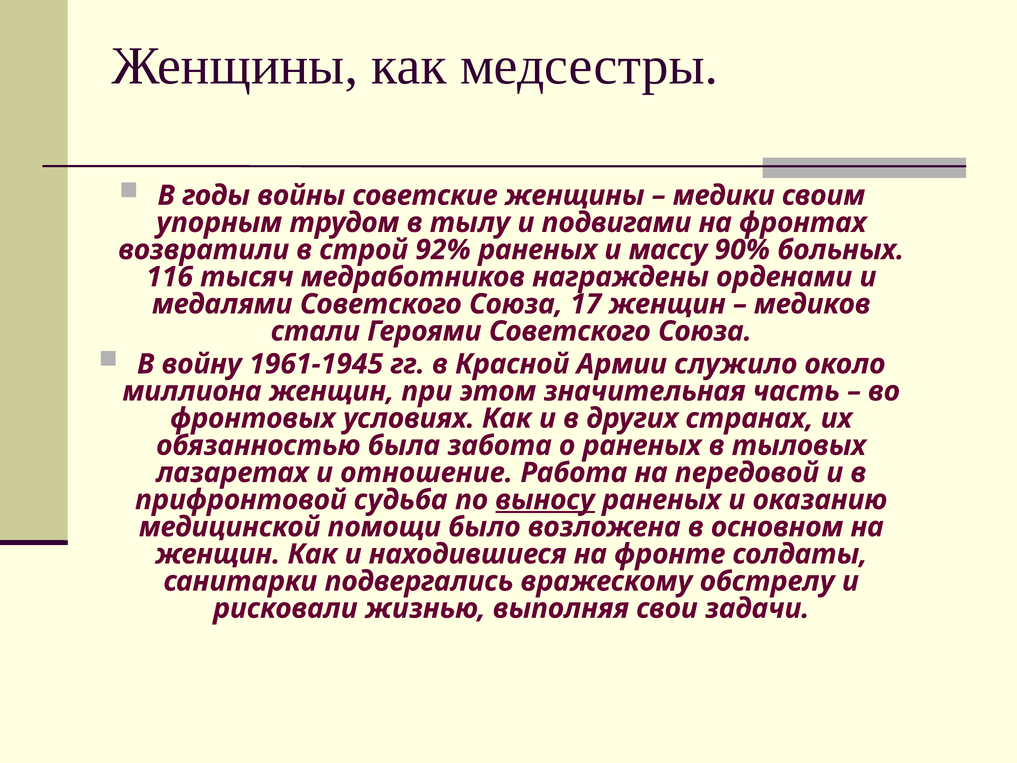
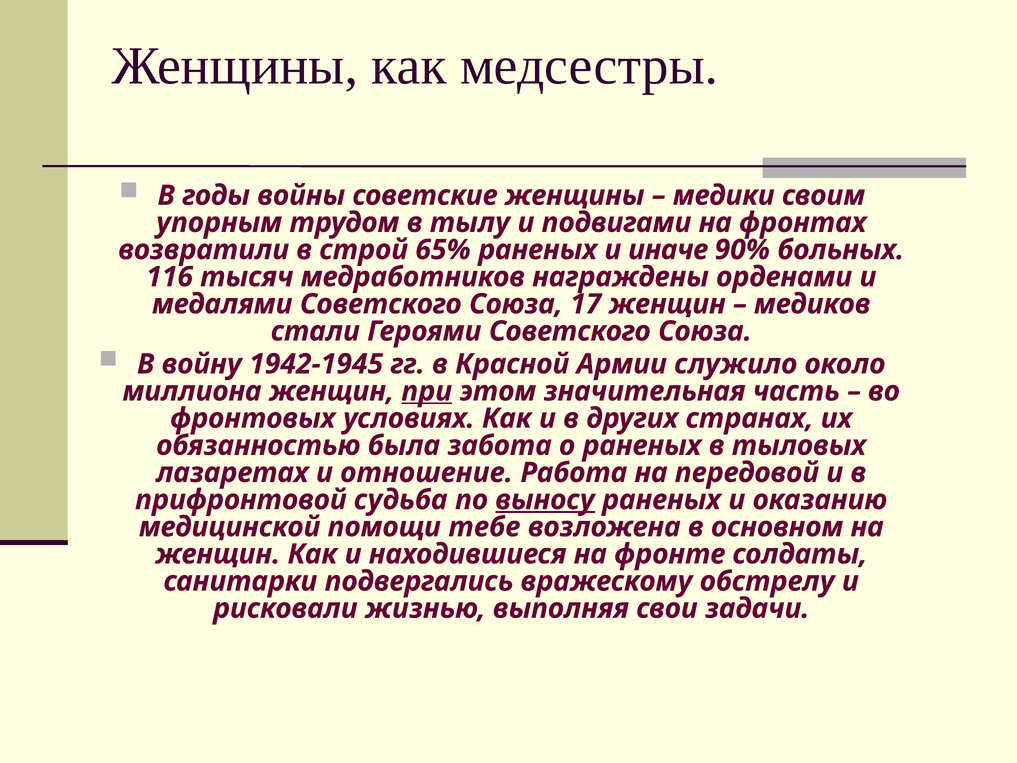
92%: 92% -> 65% (443, 250)
массу: массу -> иначе (668, 250)
1961-1945: 1961-1945 -> 1942-1945 (316, 364)
при underline: none -> present (427, 391)
было: было -> тебе (484, 527)
